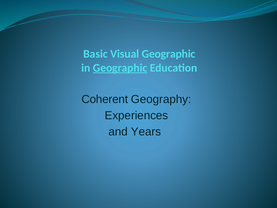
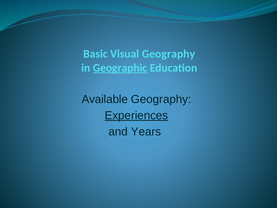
Visual Geographic: Geographic -> Geography (168, 54)
Coherent: Coherent -> Available (105, 99)
Experiences underline: none -> present (136, 115)
